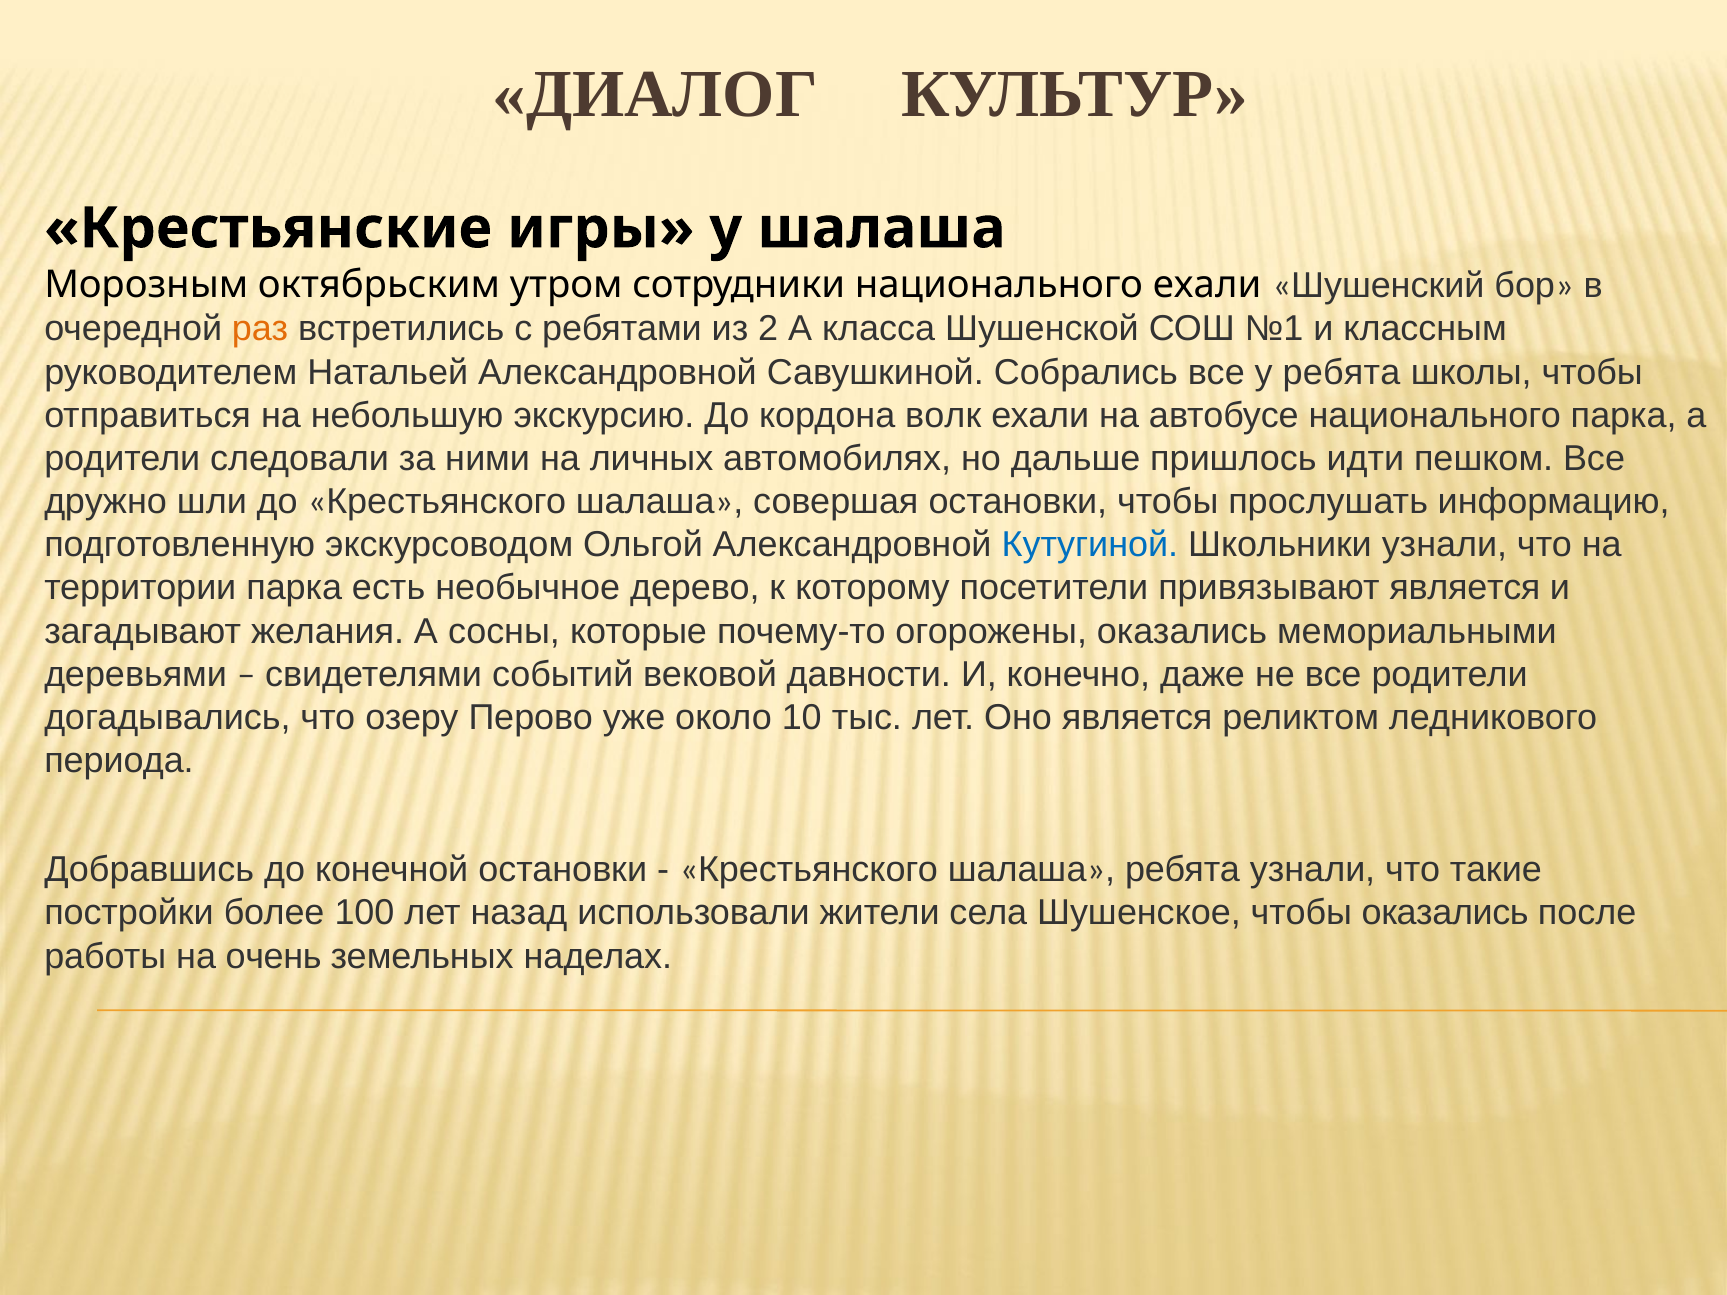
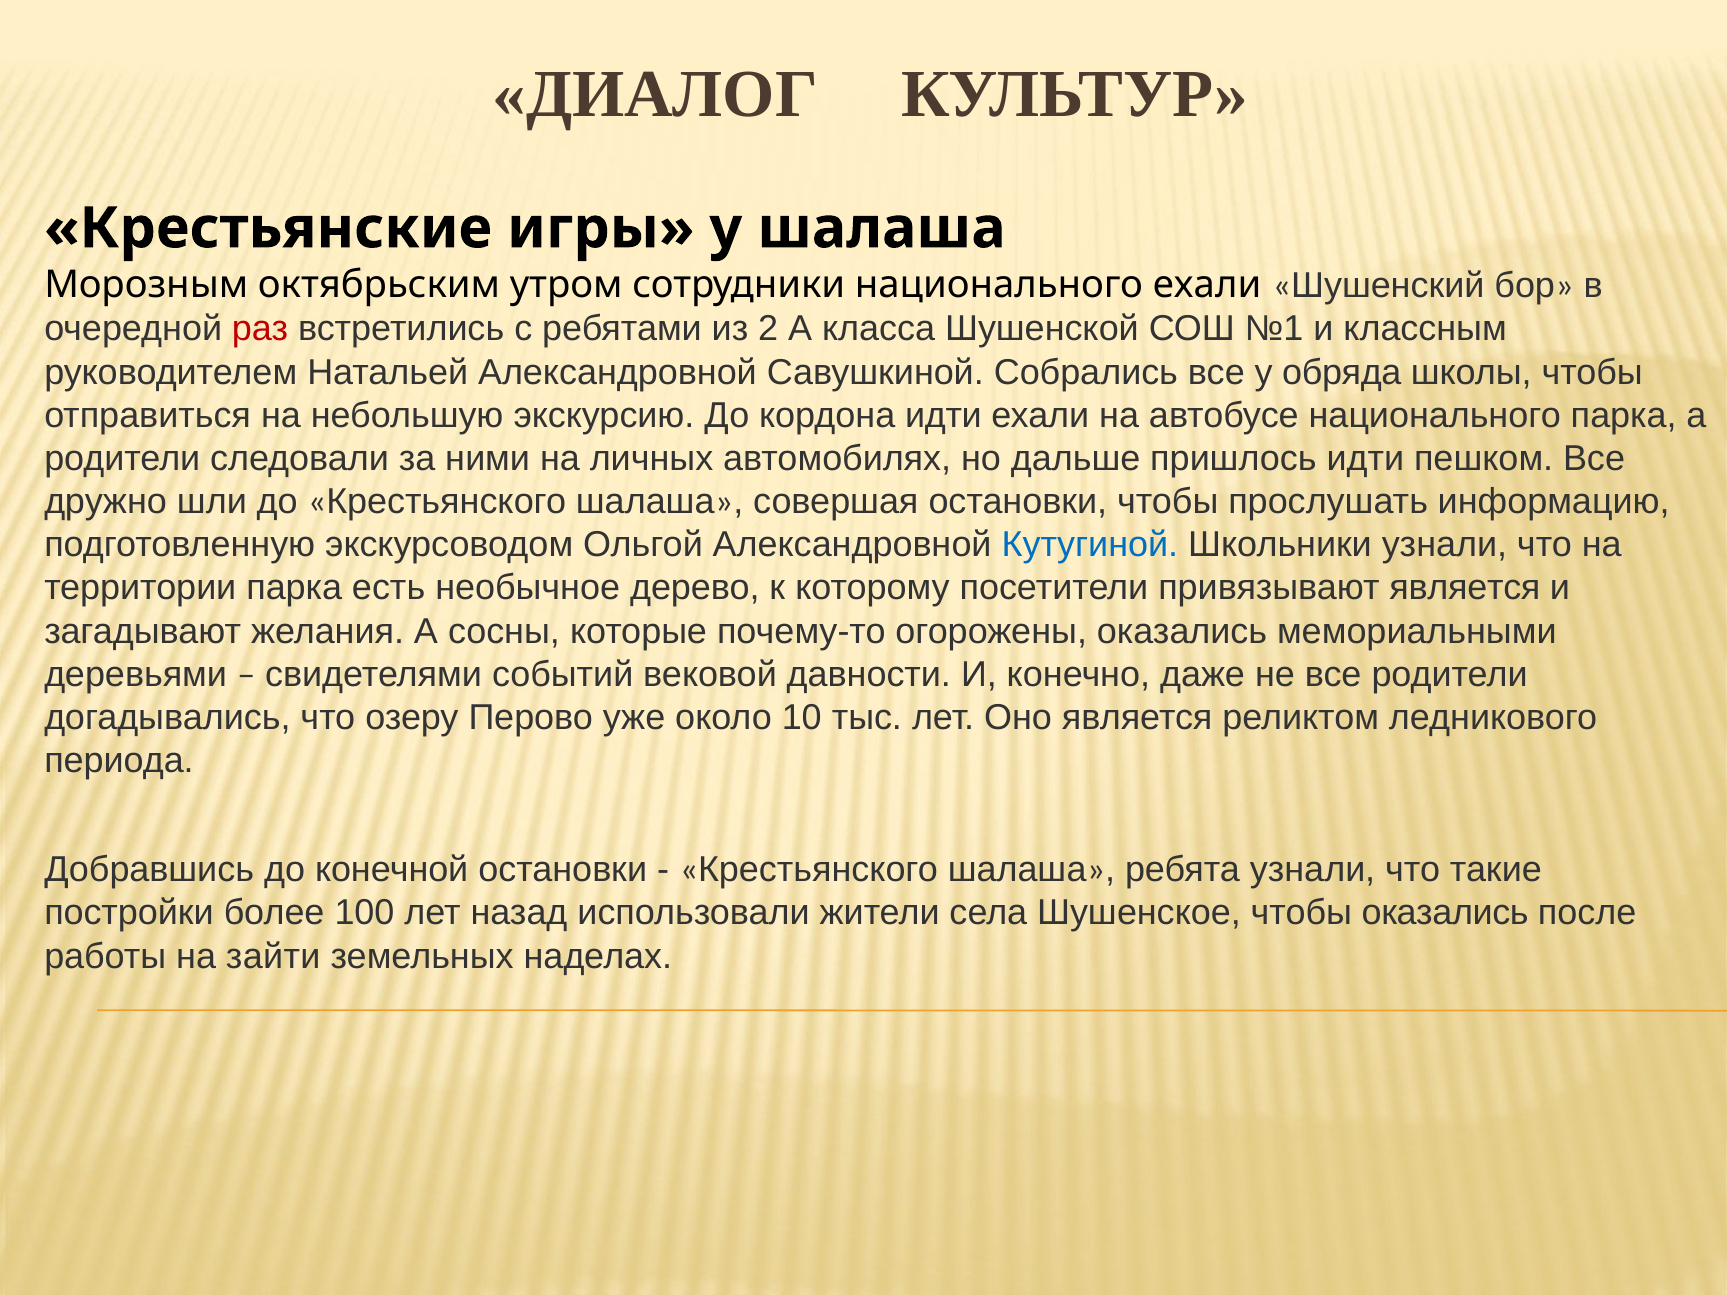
раз colour: orange -> red (260, 329)
у ребята: ребята -> обряда (1342, 372)
кордона волк: волк -> идти (943, 415)
очень: очень -> зайти (273, 956)
